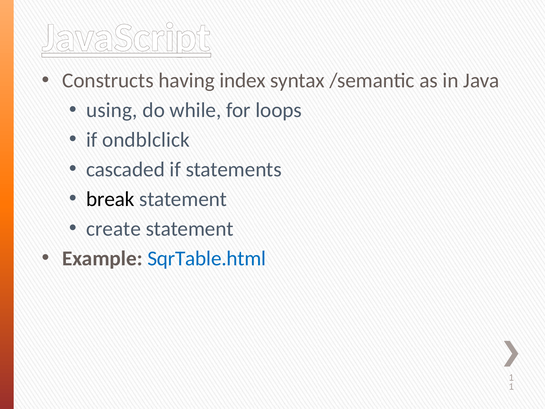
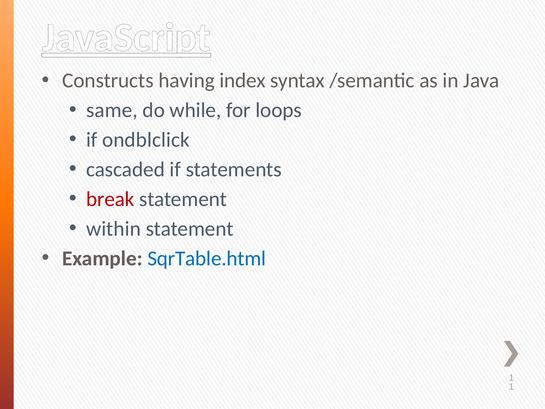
using: using -> same (112, 110)
break colour: black -> red (110, 199)
create: create -> within (113, 229)
